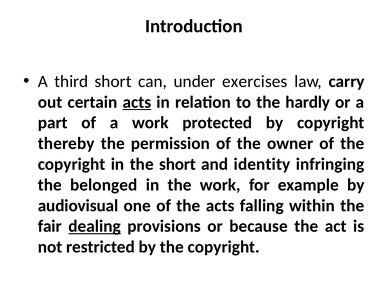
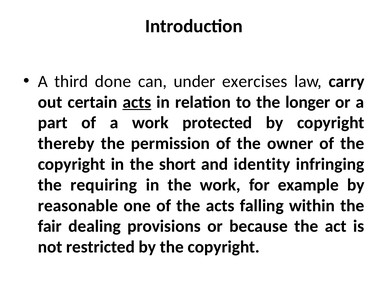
third short: short -> done (113, 81)
hardly: hardly -> longer (308, 102)
belonged: belonged -> requiring (104, 185)
audiovisual: audiovisual -> reasonable (78, 206)
dealing underline: present -> none (95, 226)
